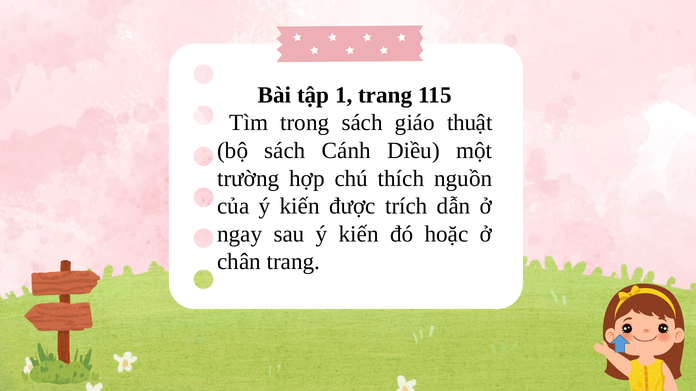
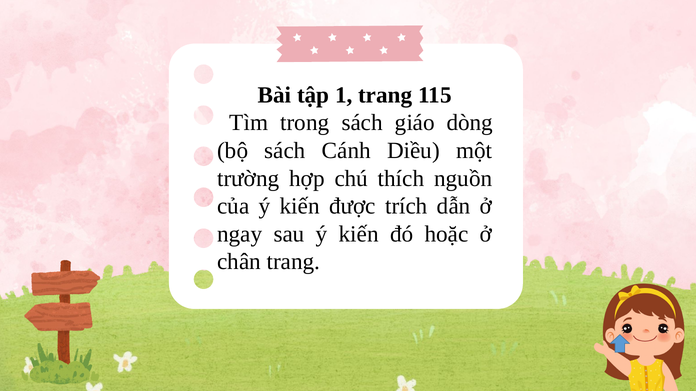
thuật: thuật -> dòng (470, 123)
